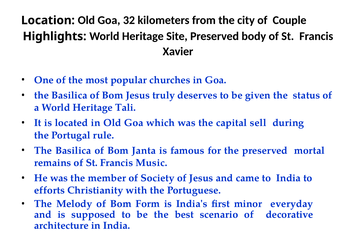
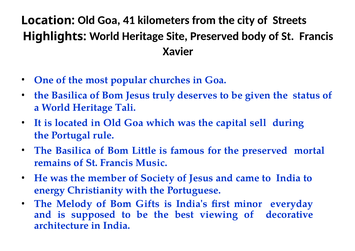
32: 32 -> 41 (129, 20)
Couple: Couple -> Streets (290, 20)
Janta: Janta -> Little (144, 151)
efforts: efforts -> energy (50, 190)
Form: Form -> Gifts (148, 204)
scenario: scenario -> viewing (219, 215)
